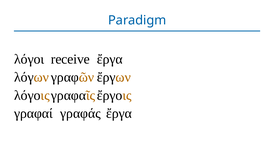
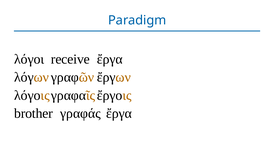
γραφαί: γραφαί -> brother (33, 113)
